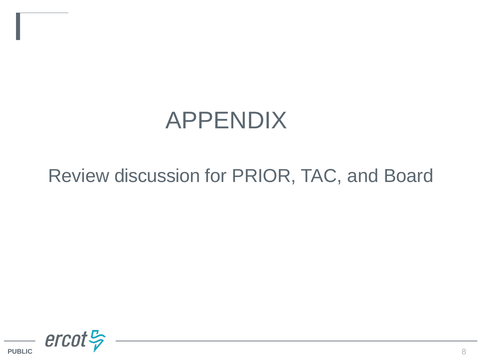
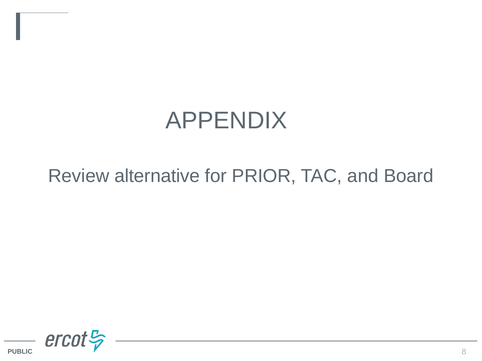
discussion: discussion -> alternative (157, 176)
